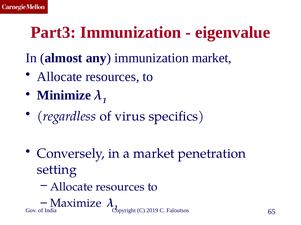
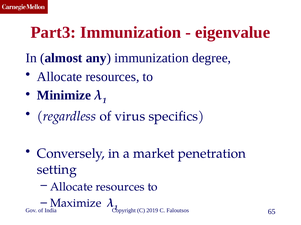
immunization market: market -> degree (212, 58)
